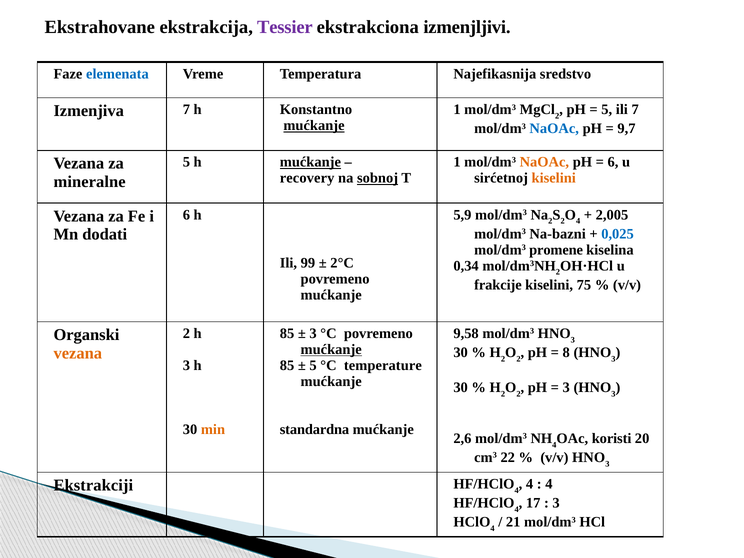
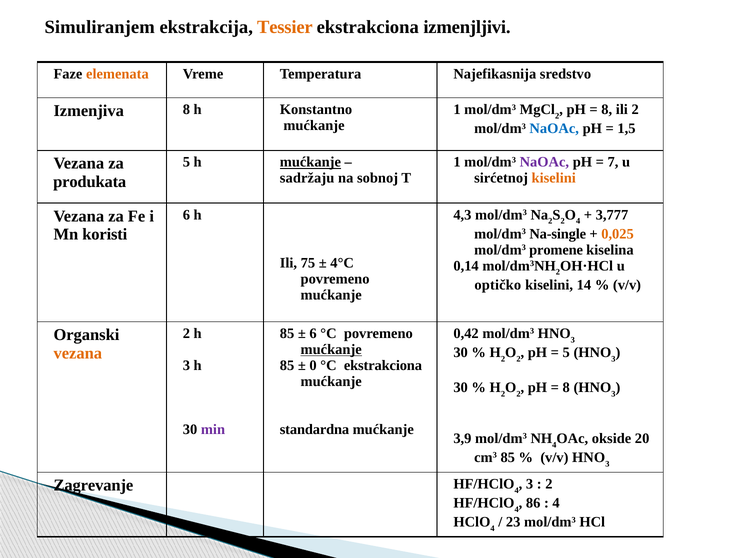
Ekstrahovane: Ekstrahovane -> Simuliranjem (100, 27)
Tessier colour: purple -> orange (285, 27)
elemenata colour: blue -> orange (117, 74)
5: 5 -> 8 (607, 110)
ili 7: 7 -> 2 (635, 110)
Izmenjiva 7: 7 -> 8 (186, 110)
mućkanje underline: present -> none (314, 126)
9,7: 9,7 -> 1,5 (627, 129)
NaOAc colour: orange -> purple (544, 162)
6: 6 -> 7 (613, 162)
recovery: recovery -> sadržaju (307, 178)
sobnoj underline: present -> none (378, 178)
mineralne: mineralne -> produkata (90, 182)
5,9: 5,9 -> 4,3 (462, 215)
2,005: 2,005 -> 3,777 (612, 215)
dodati: dodati -> koristi (105, 234)
Na-bazni: Na-bazni -> Na-single (558, 234)
0,025 colour: blue -> orange (618, 234)
99: 99 -> 75 (308, 263)
2°C: 2°C -> 4°C (342, 263)
0,34: 0,34 -> 0,14 (466, 266)
frakcije: frakcije -> optičko (498, 285)
75: 75 -> 14 (584, 285)
3: 3 -> 6 (313, 334)
9,58: 9,58 -> 0,42 (466, 334)
8: 8 -> 5 (566, 353)
5: 5 -> 0 (313, 366)
°C temperature: temperature -> ekstrakciona (383, 366)
3: 3 -> 8 (566, 388)
min colour: orange -> purple (213, 429)
2,6: 2,6 -> 3,9 (462, 439)
koristi: koristi -> okside (612, 439)
cm3 22: 22 -> 85 (508, 458)
Ekstrakciji: Ekstrakciji -> Zagrevanje (93, 485)
4: 4 -> 3 (530, 484)
4: 4 -> 2 (549, 484)
17: 17 -> 86 (533, 503)
3: 3 -> 4 (556, 503)
21: 21 -> 23 (513, 522)
